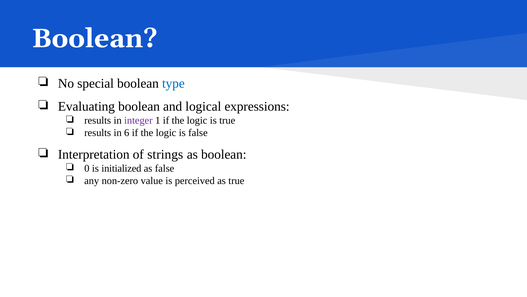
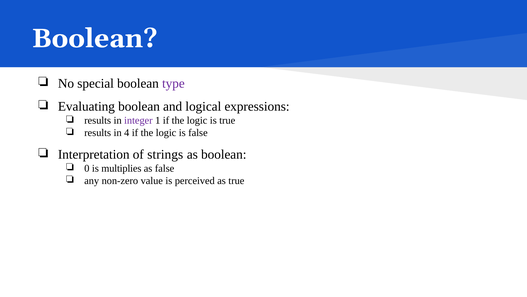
type colour: blue -> purple (173, 83)
6: 6 -> 4 (127, 133)
initialized: initialized -> multiplies (121, 168)
